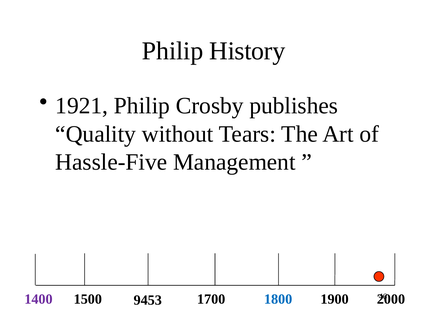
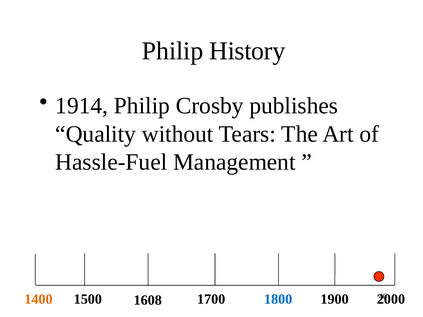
1921: 1921 -> 1914 (82, 106)
Hassle-Five: Hassle-Five -> Hassle-Fuel (111, 162)
1400 colour: purple -> orange (38, 300)
9453: 9453 -> 1608 (148, 300)
